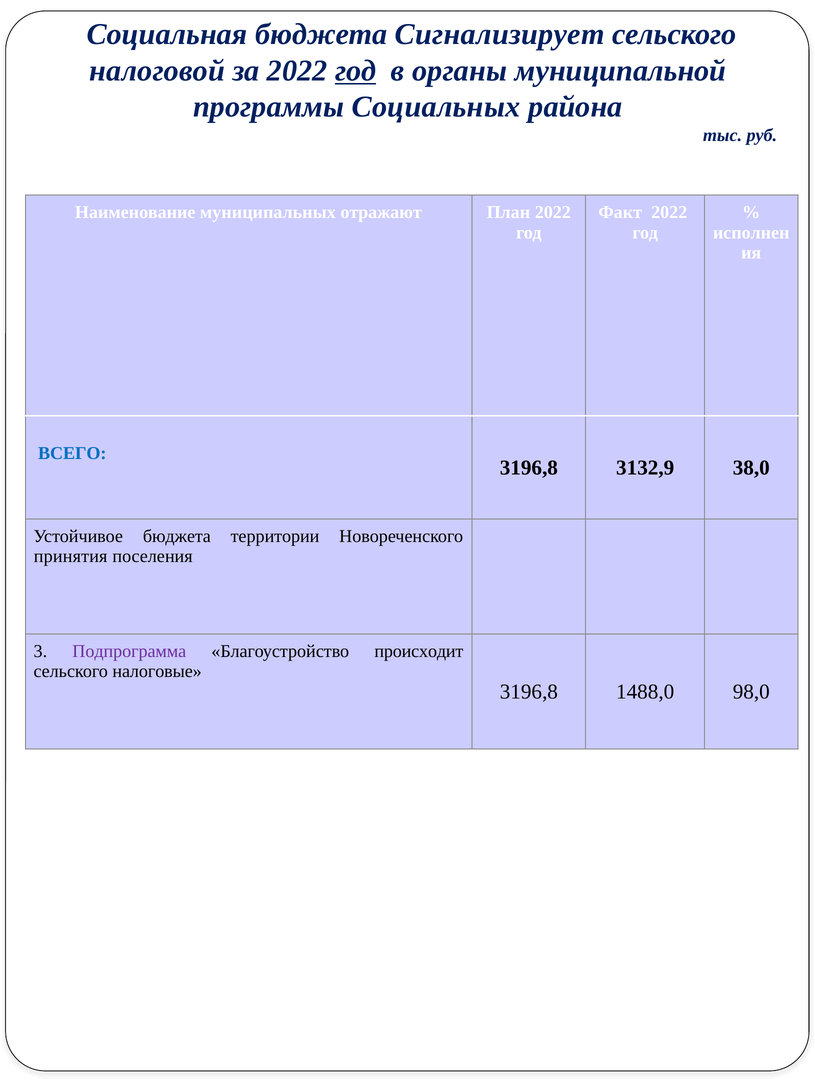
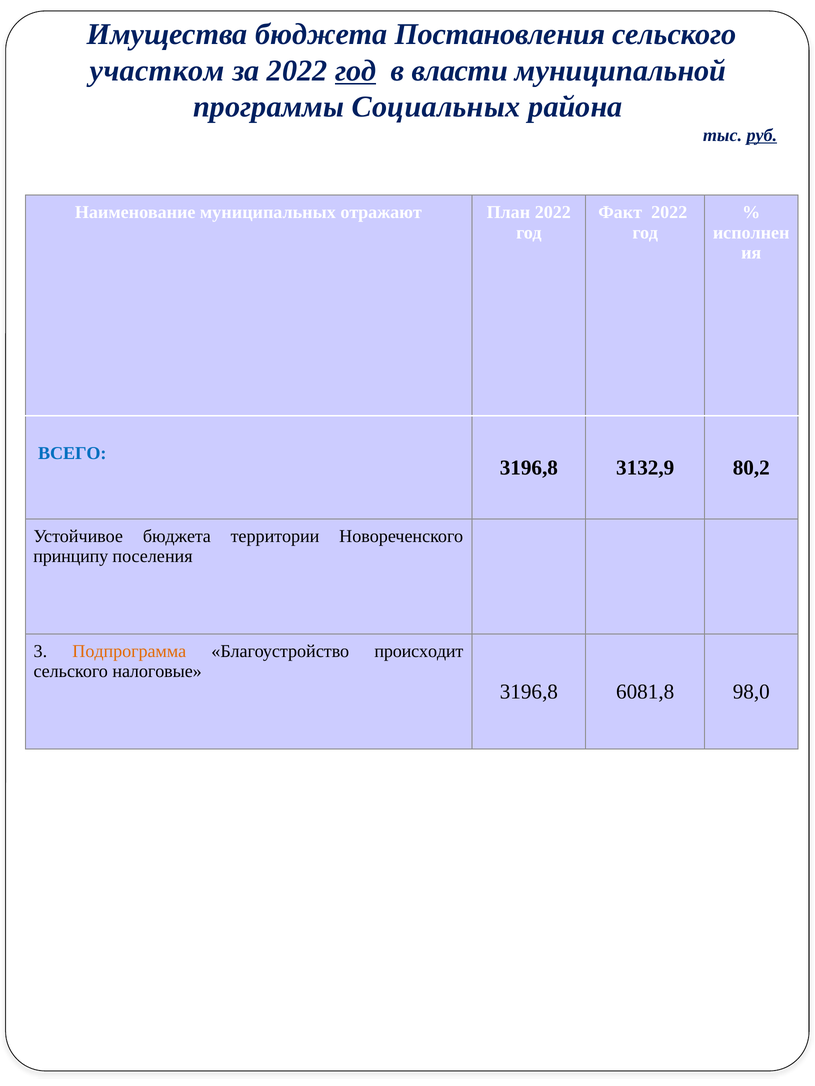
Социальная: Социальная -> Имущества (167, 35)
Сигнализирует: Сигнализирует -> Постановления (500, 35)
налоговой: налоговой -> участком (157, 71)
органы: органы -> власти (460, 71)
руб underline: none -> present (762, 135)
38,0: 38,0 -> 80,2 (751, 468)
принятия: принятия -> принципу (71, 557)
Подпрограмма colour: purple -> orange (129, 652)
1488,0: 1488,0 -> 6081,8 (645, 692)
